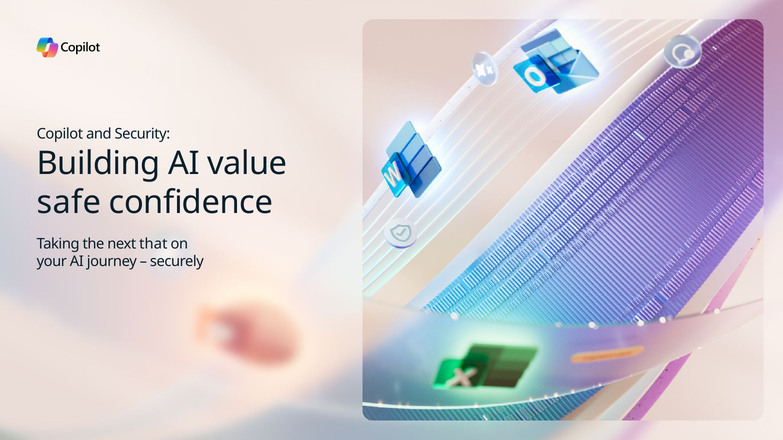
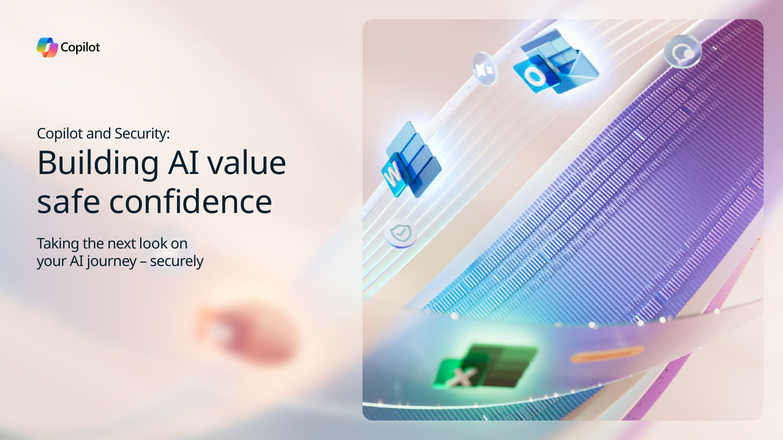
that: that -> look (153, 244)
